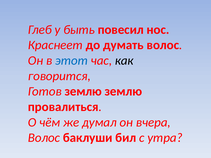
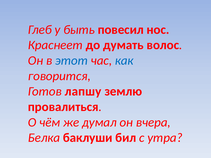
как colour: black -> blue (124, 61)
Готов землю: землю -> лапшу (83, 92)
Волос: Волос -> Белка (44, 138)
